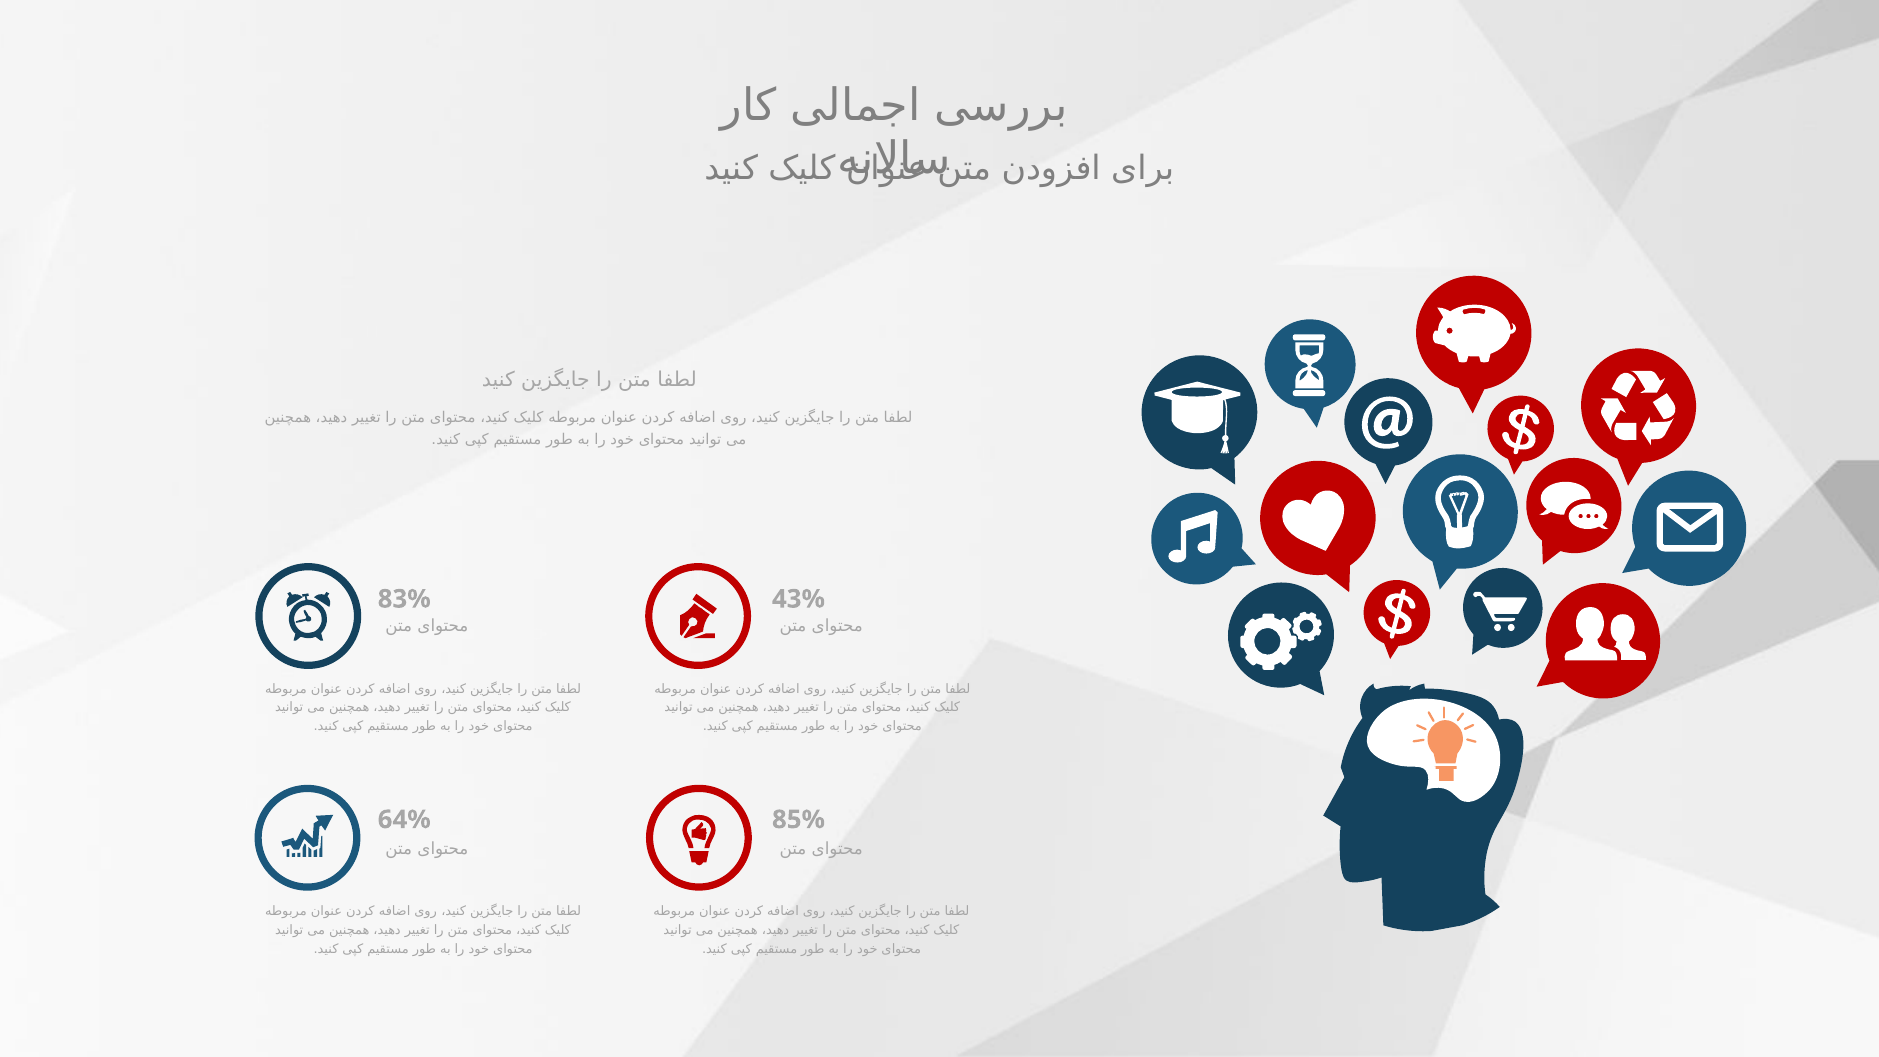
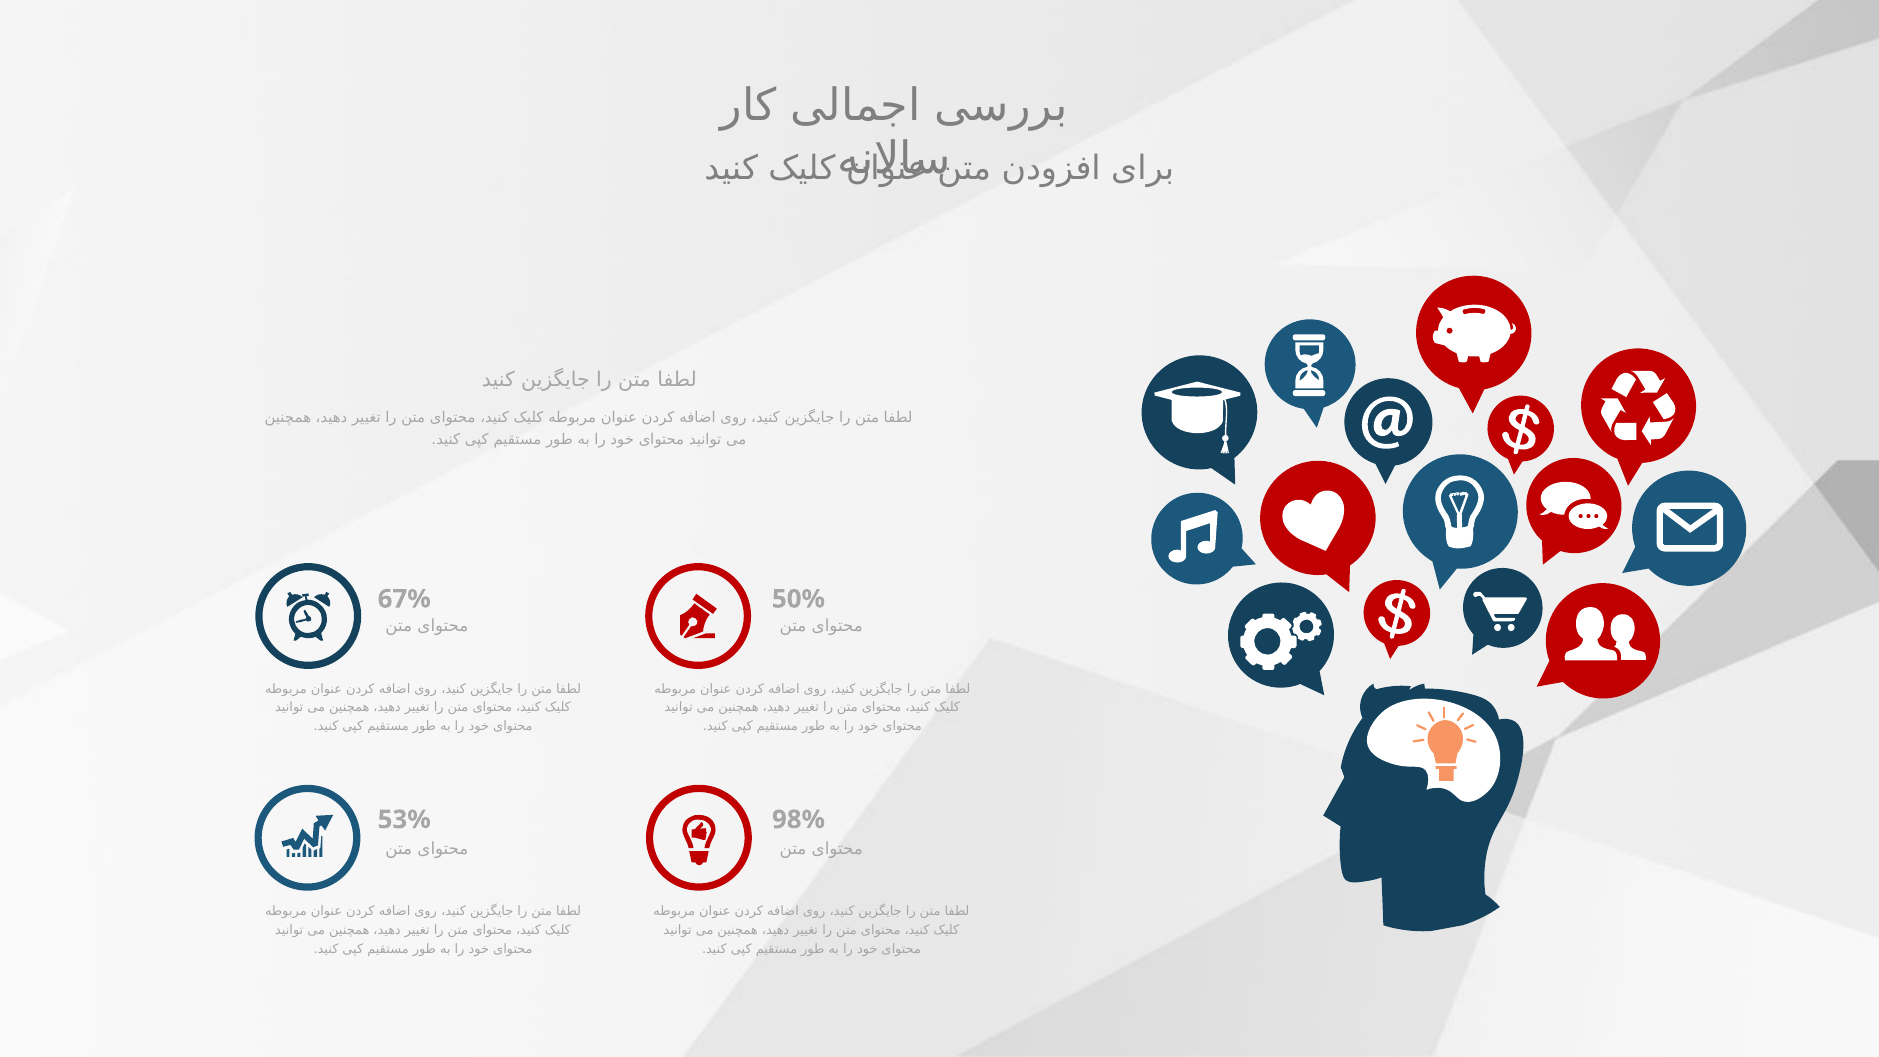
83%: 83% -> 67% (404, 599)
43%: 43% -> 50% (798, 599)
64%: 64% -> 53% (404, 820)
85%: 85% -> 98% (798, 820)
